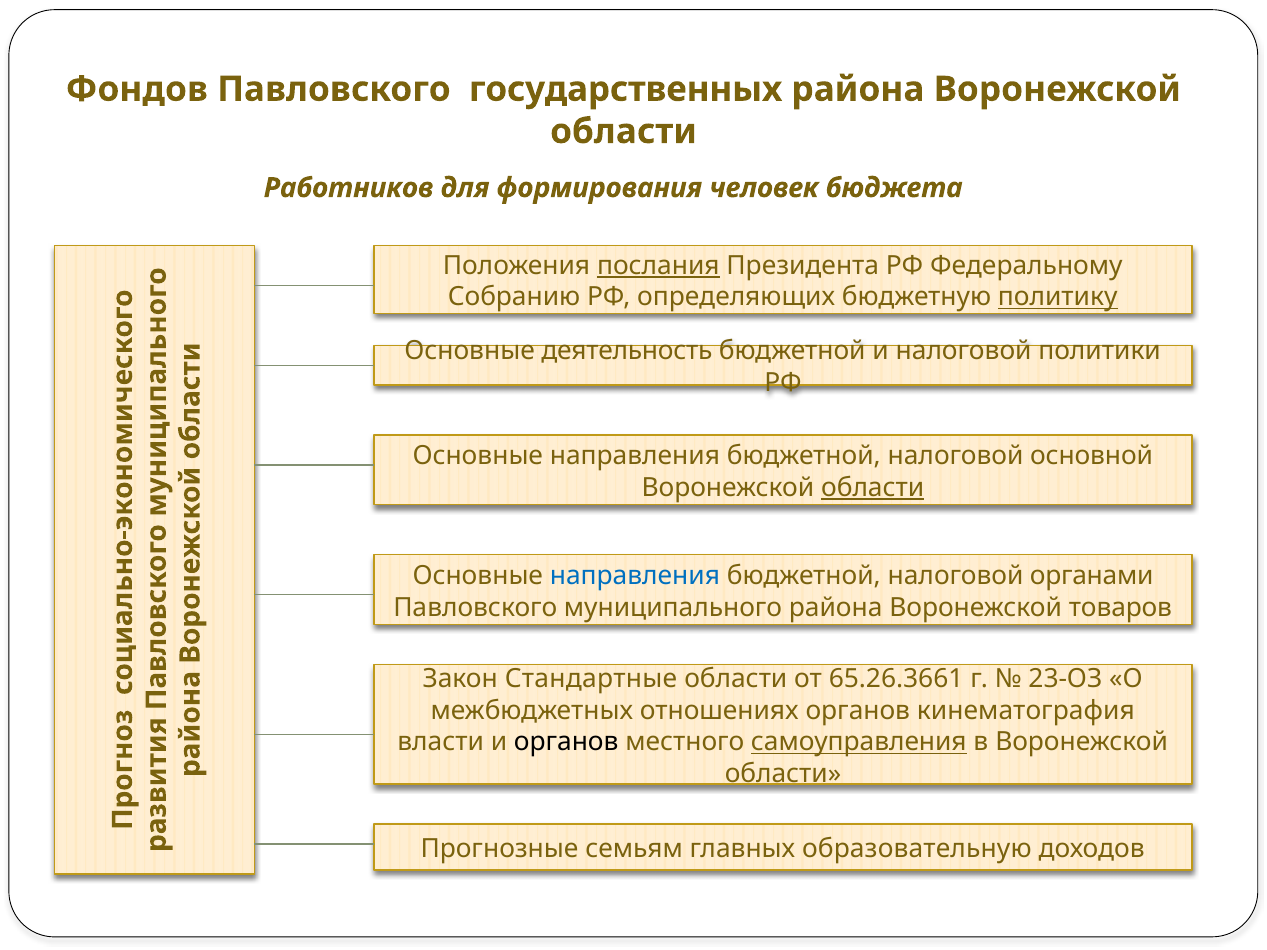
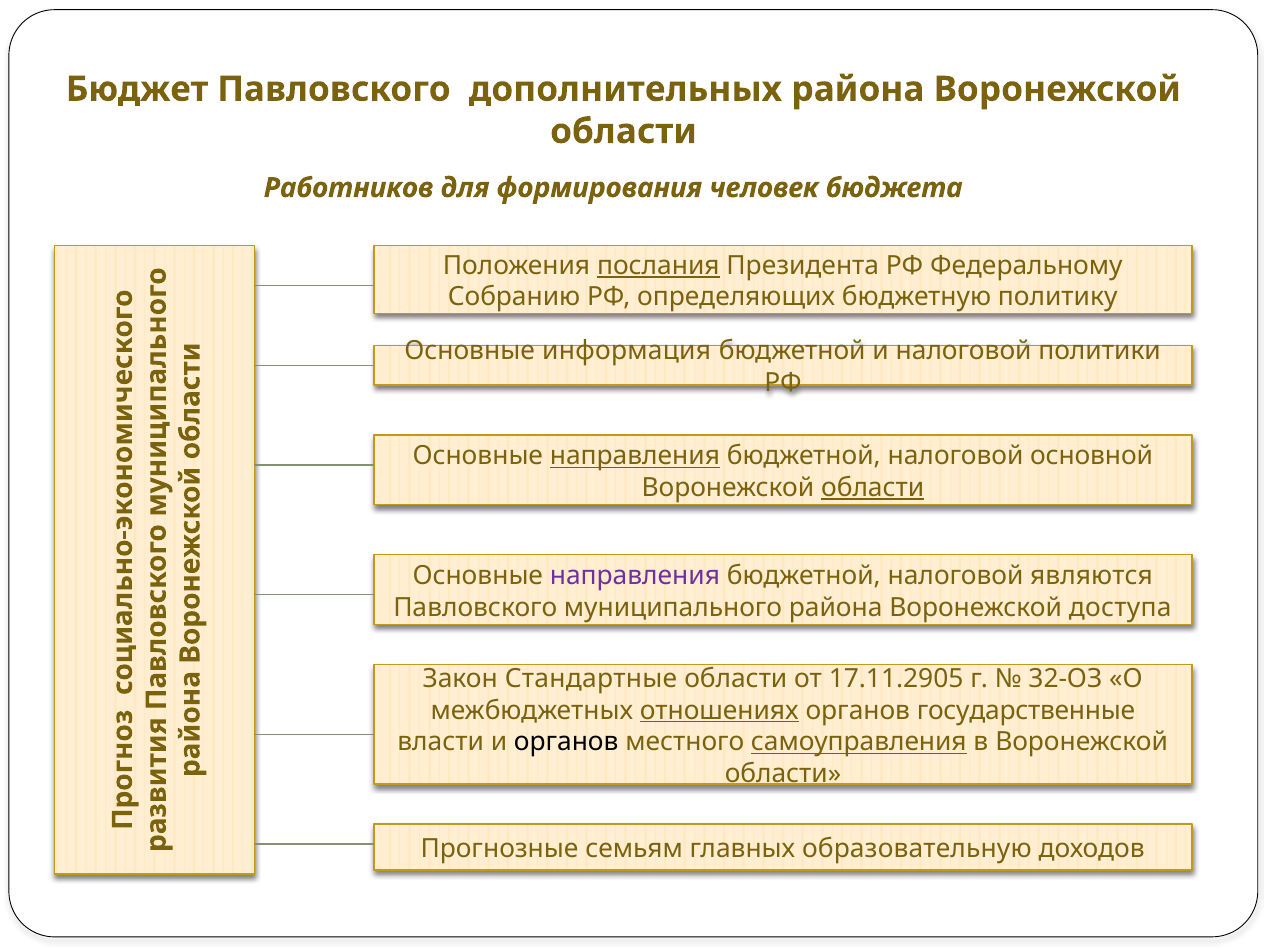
Фондов: Фондов -> Бюджет (137, 89)
государственных: государственных -> дополнительных (625, 89)
политику underline: present -> none (1058, 297)
деятельность: деятельность -> информация (627, 351)
направления underline: none -> present (635, 456)
направления colour: blue -> purple (635, 576)
органами: органами -> являются (1092, 576)
товаров: товаров -> доступа (1120, 607)
65.26.3661: 65.26.3661 -> 17.11.2905 (896, 679)
23-ОЗ: 23-ОЗ -> 32-ОЗ (1065, 679)
отношениях underline: none -> present (719, 710)
кинематография: кинематография -> государственные (1026, 710)
